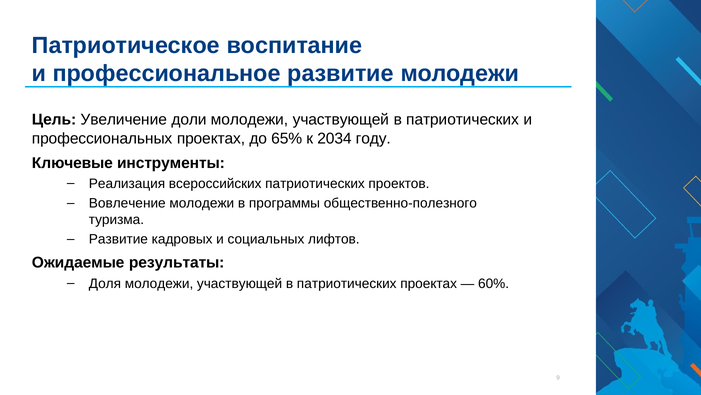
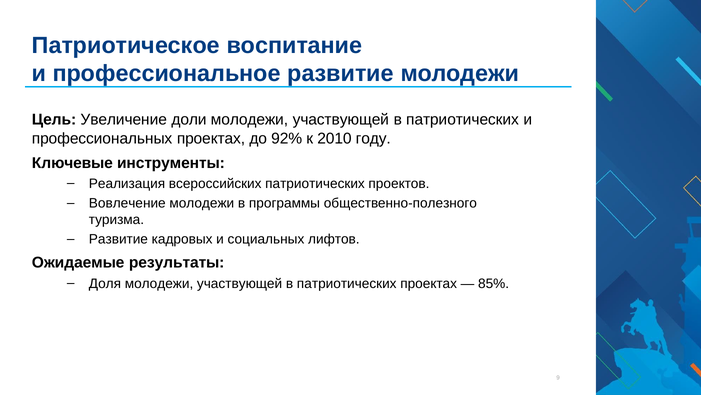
65%: 65% -> 92% (287, 138)
2034: 2034 -> 2010 (334, 138)
60%: 60% -> 85% (494, 283)
